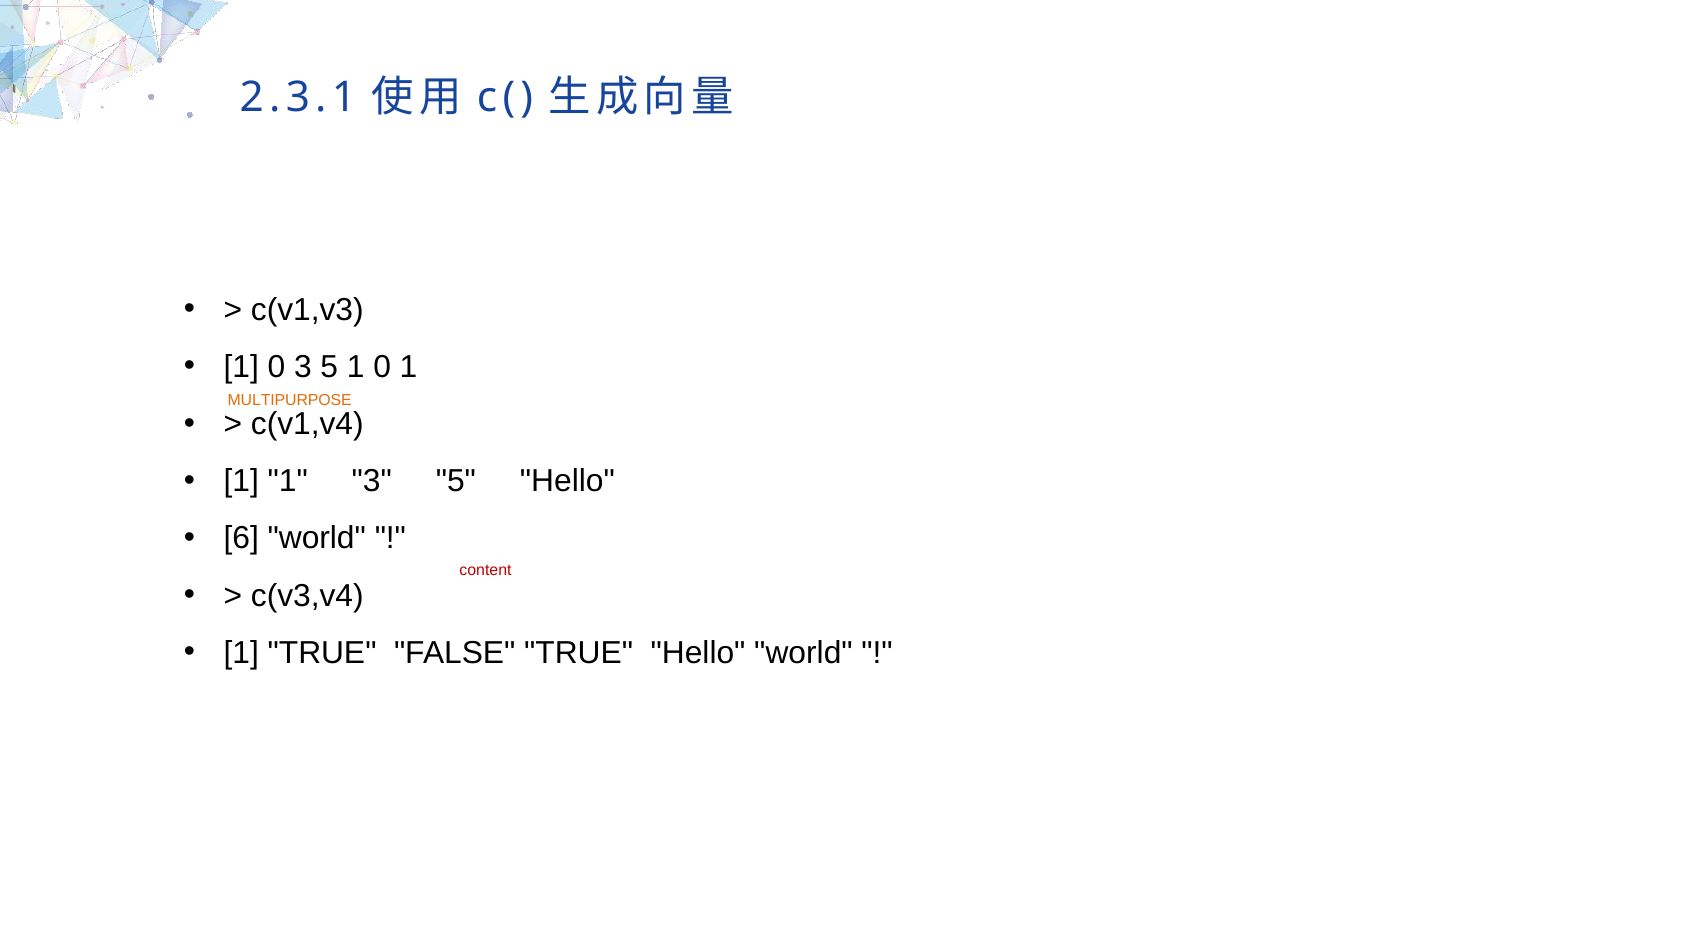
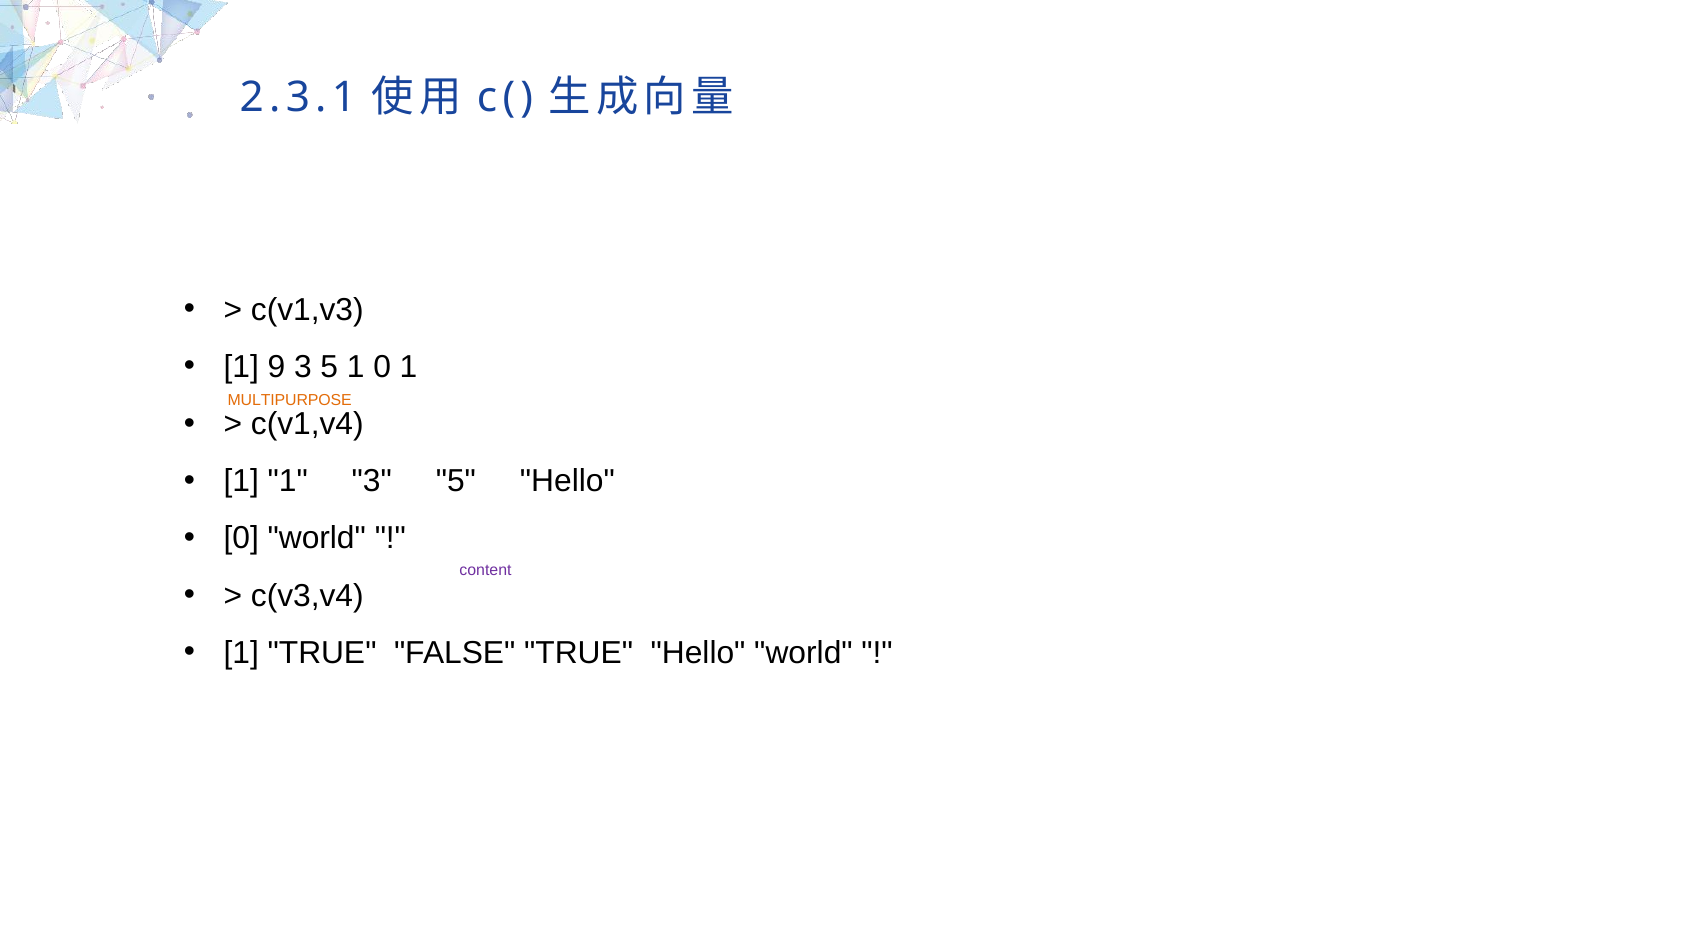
0: 0 -> 9 (276, 367)
6: 6 -> 0 (241, 539)
content colour: red -> purple (485, 571)
